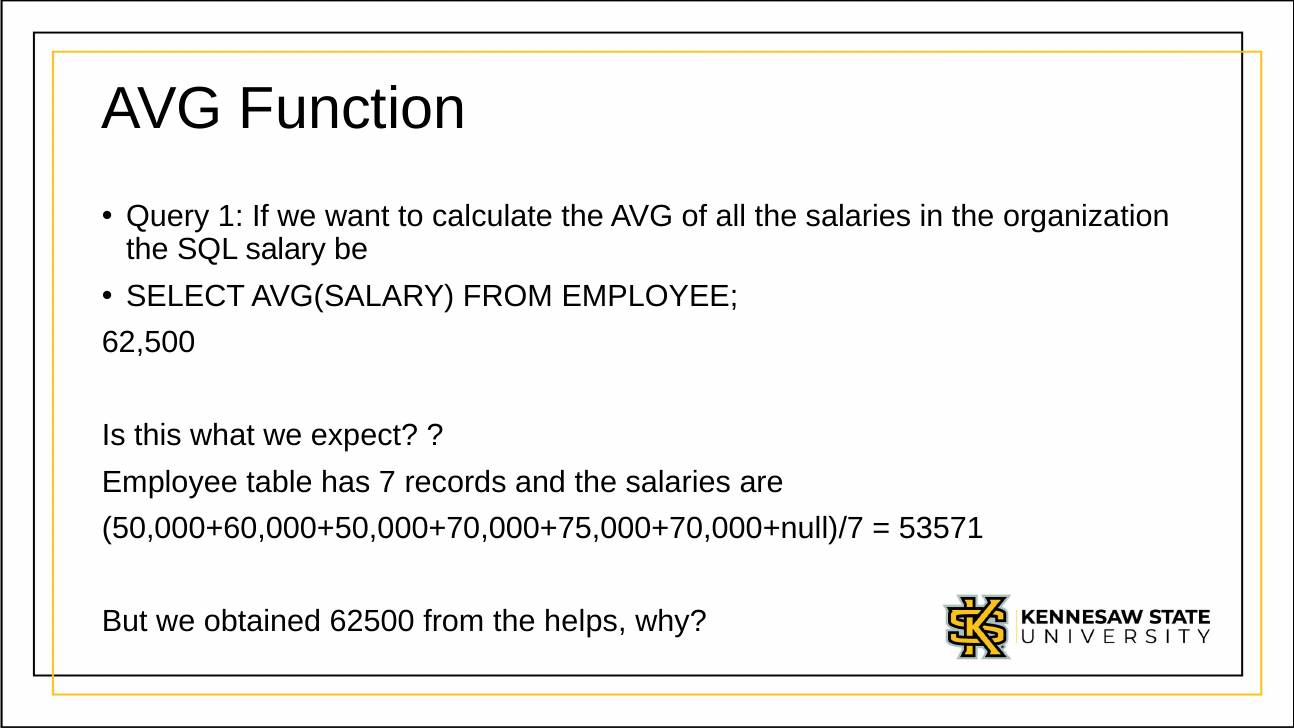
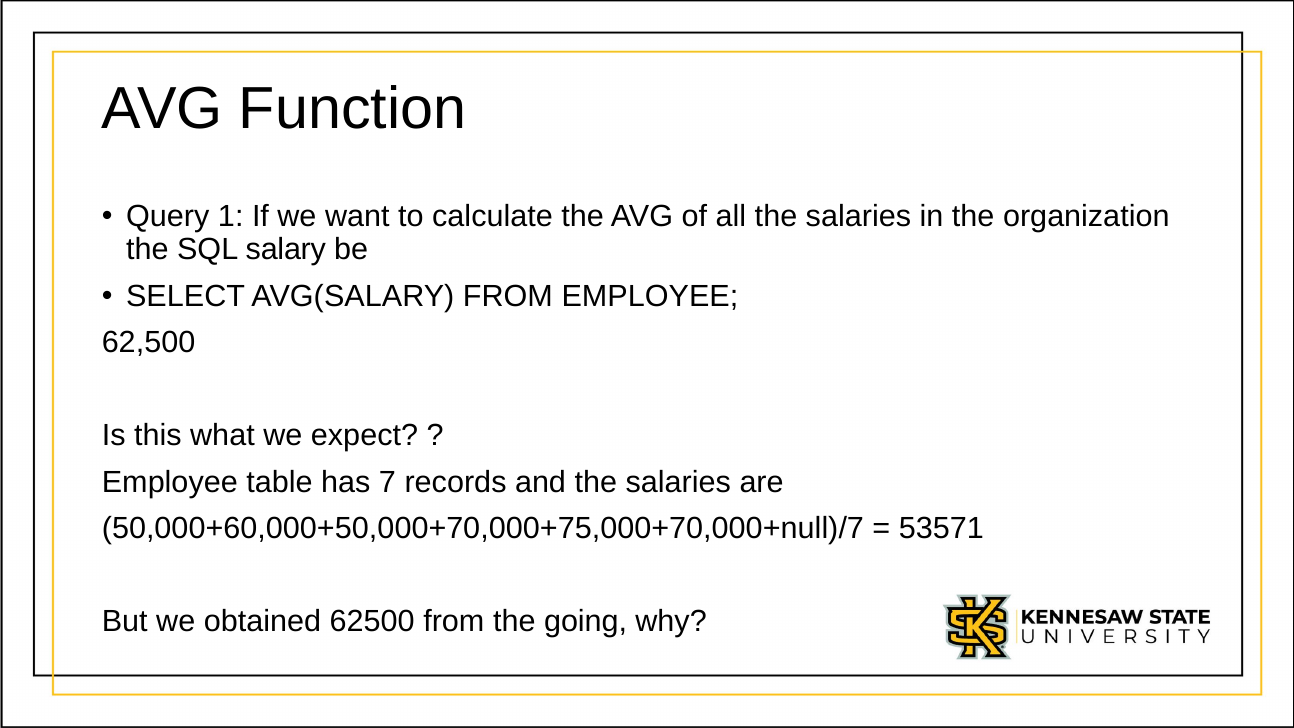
helps: helps -> going (586, 622)
